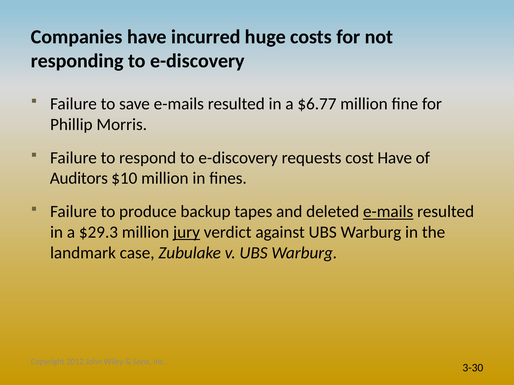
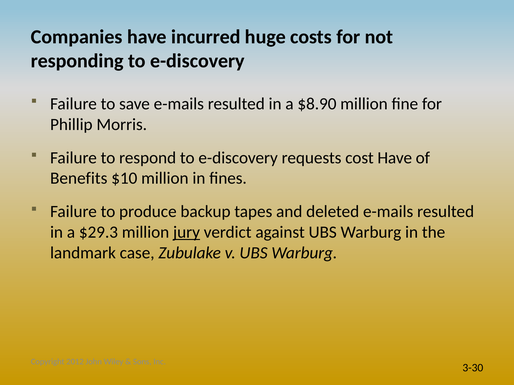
$6.77: $6.77 -> $8.90 (317, 104)
Auditors: Auditors -> Benefits (79, 179)
e-mails underline: present -> none (388, 212)
